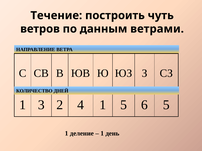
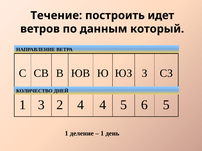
чуть: чуть -> идет (161, 16)
ветрами: ветрами -> который (157, 29)
4 1: 1 -> 4 (103, 105)
